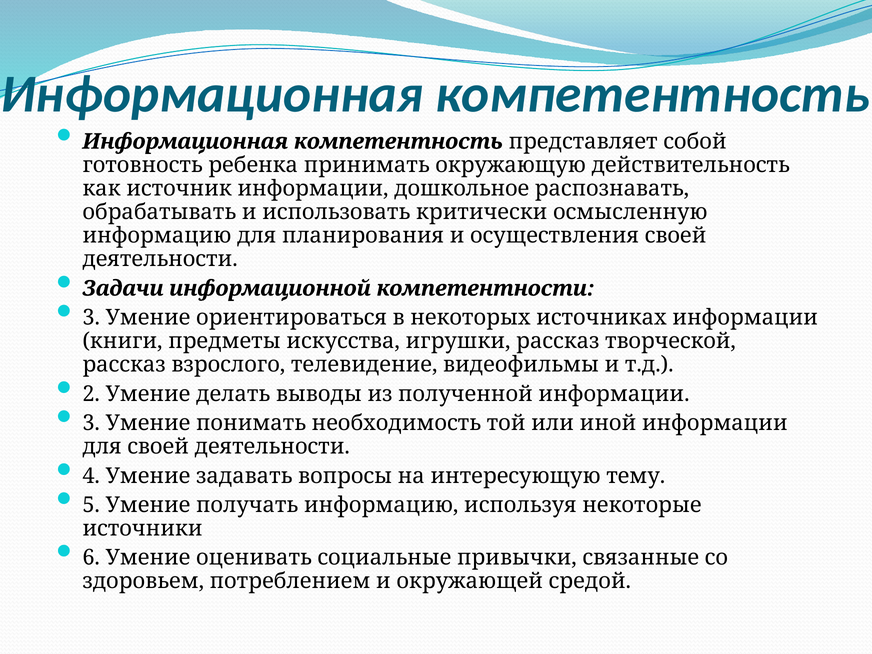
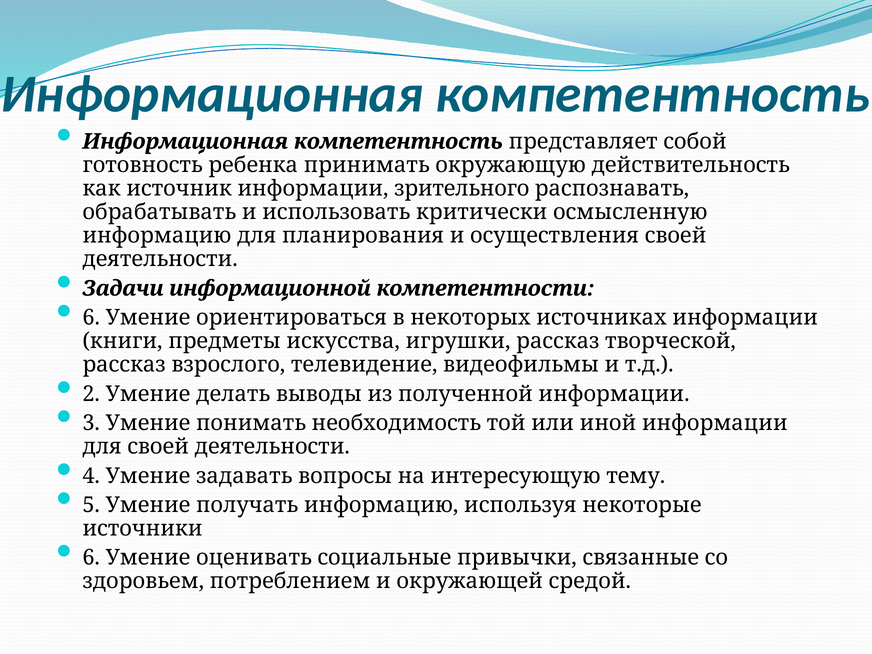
дошкольное: дошкольное -> зрительного (462, 189)
3: 3 -> 6 (91, 318)
